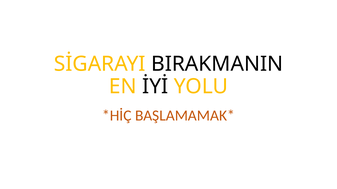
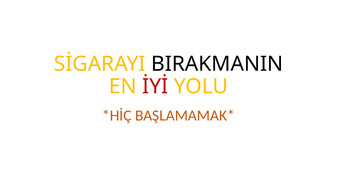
İYİ colour: black -> red (155, 87)
